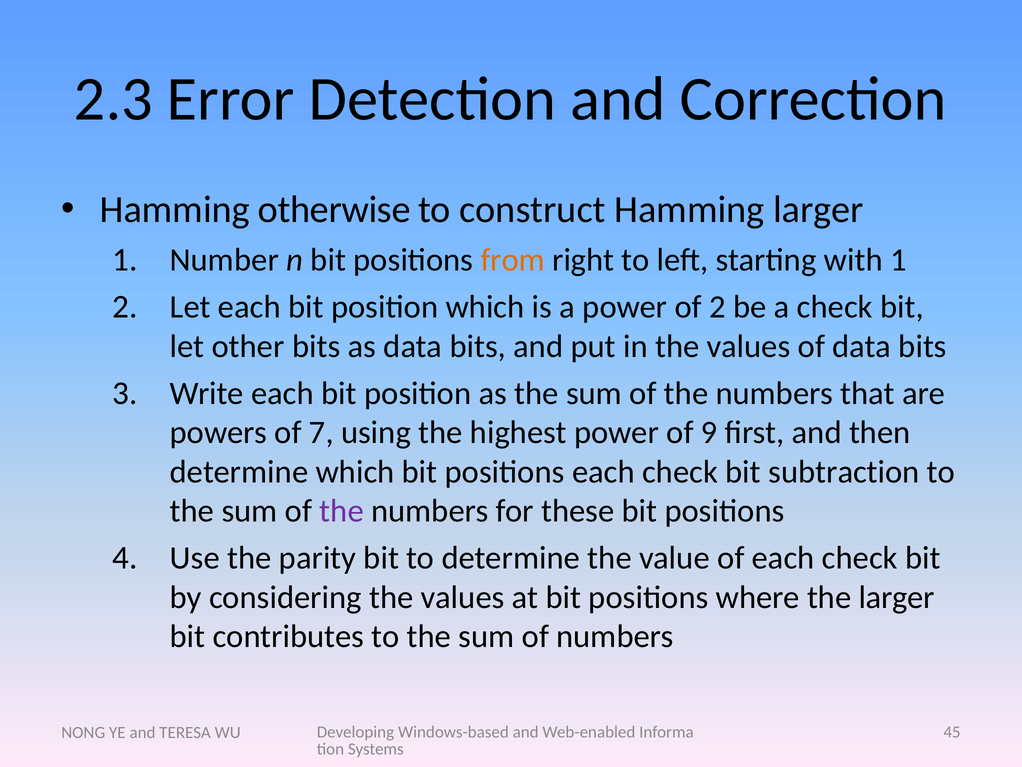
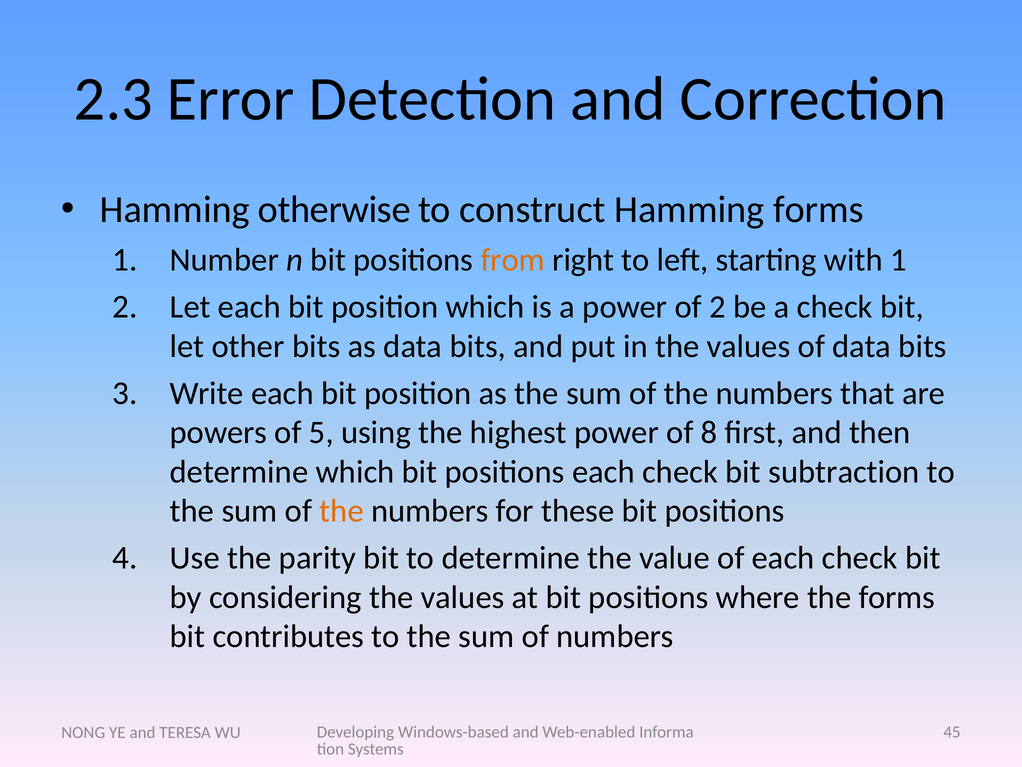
Hamming larger: larger -> forms (818, 210)
7: 7 -> 5 (321, 432)
9: 9 -> 8 (709, 432)
the colour: purple -> orange (342, 511)
the larger: larger -> forms (897, 597)
